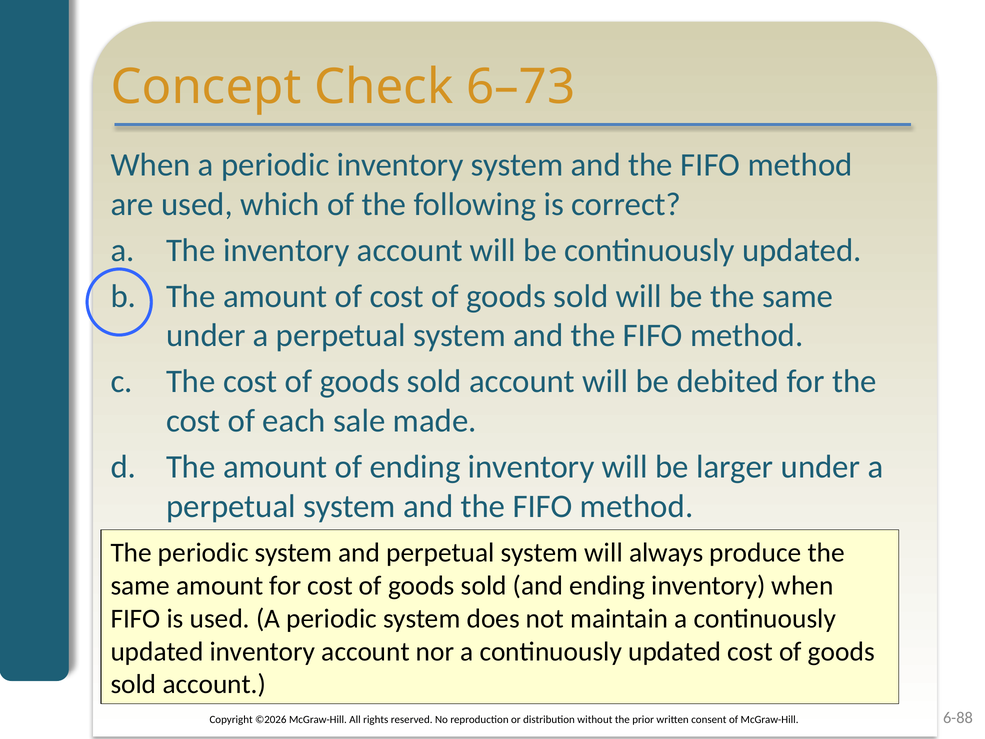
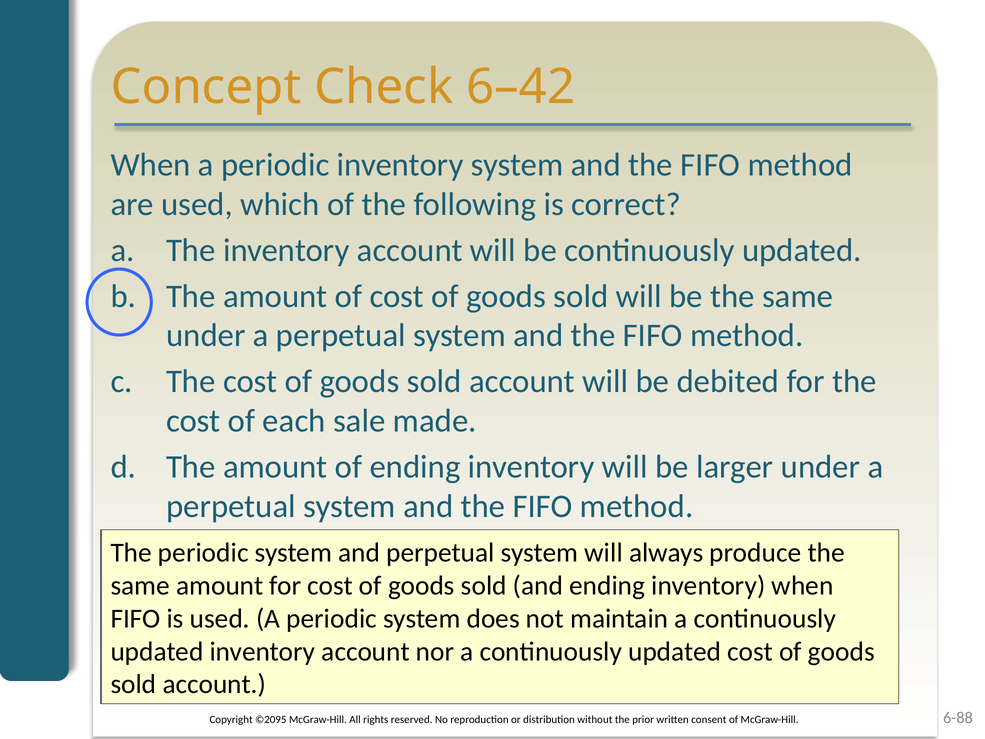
6–73: 6–73 -> 6–42 (521, 87)
©2026: ©2026 -> ©2095 (271, 720)
